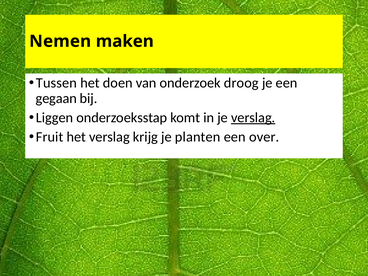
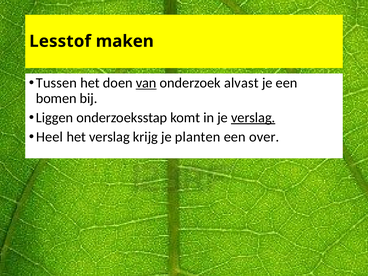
Nemen: Nemen -> Lesstof (60, 41)
van underline: none -> present (146, 83)
droog: droog -> alvast (241, 83)
gegaan: gegaan -> bomen (56, 98)
Fruit: Fruit -> Heel (50, 137)
